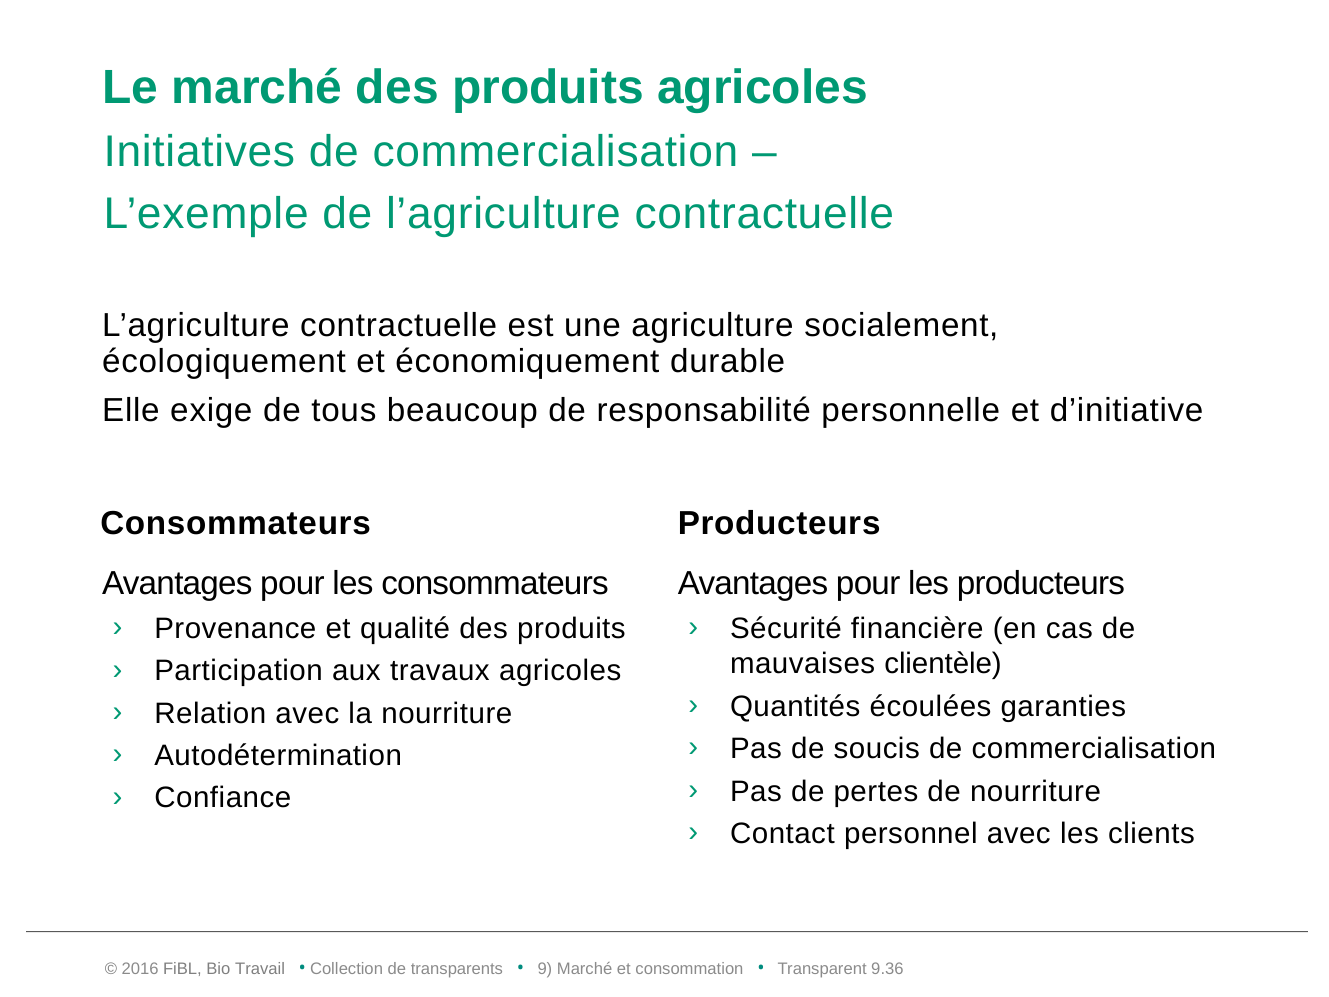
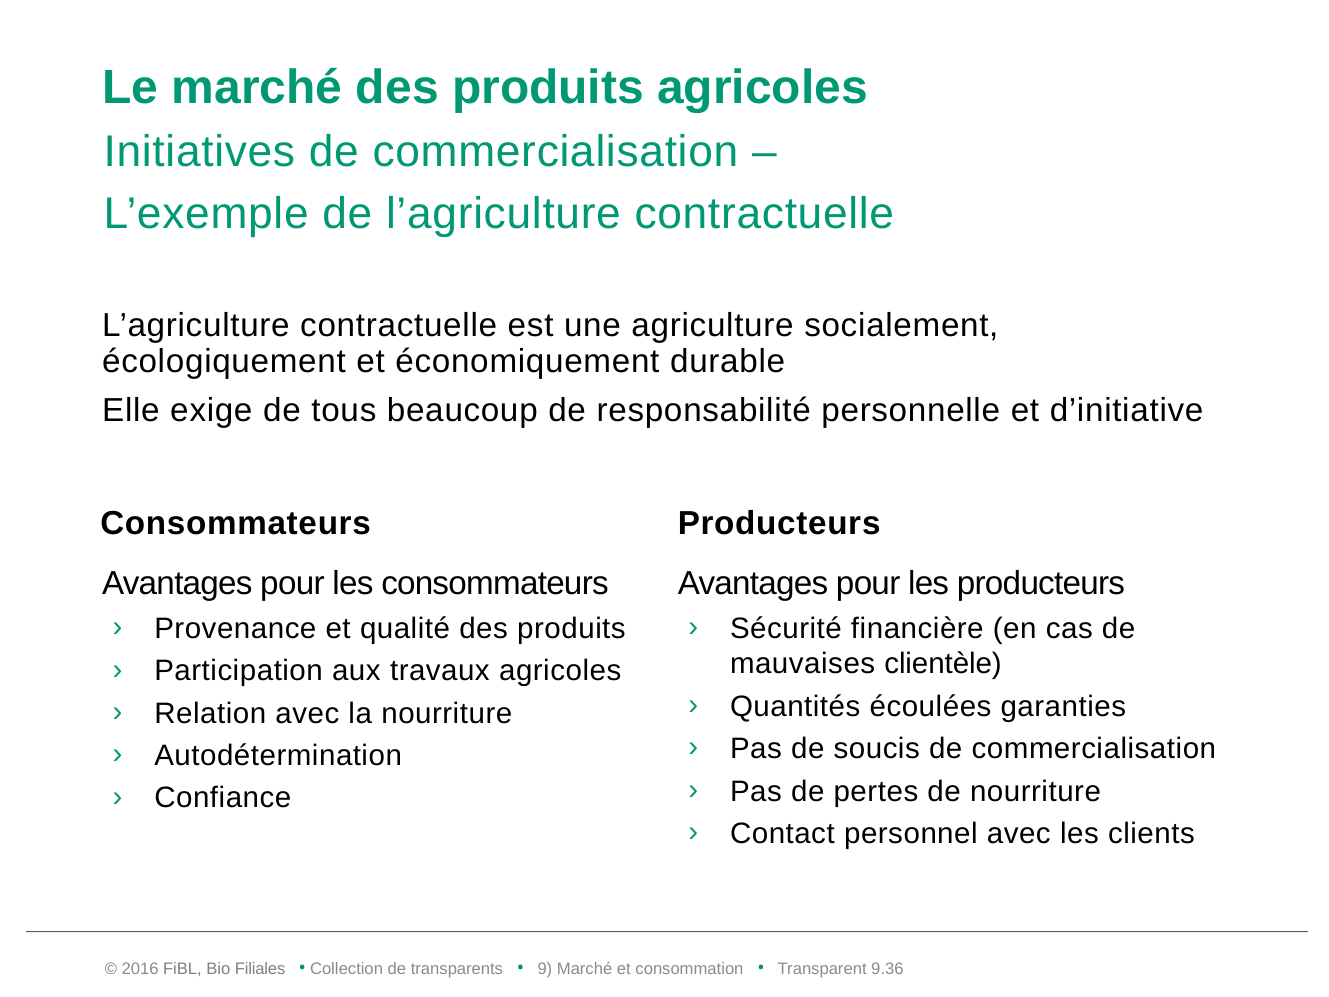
Travail: Travail -> Filiales (260, 968)
